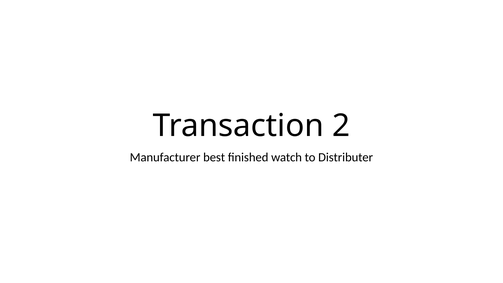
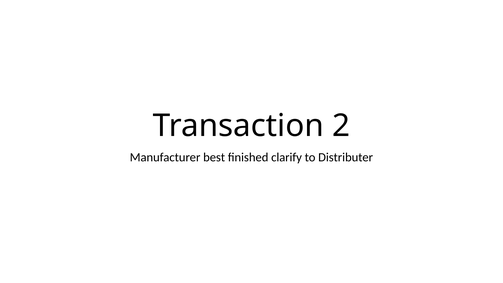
watch: watch -> clarify (287, 157)
